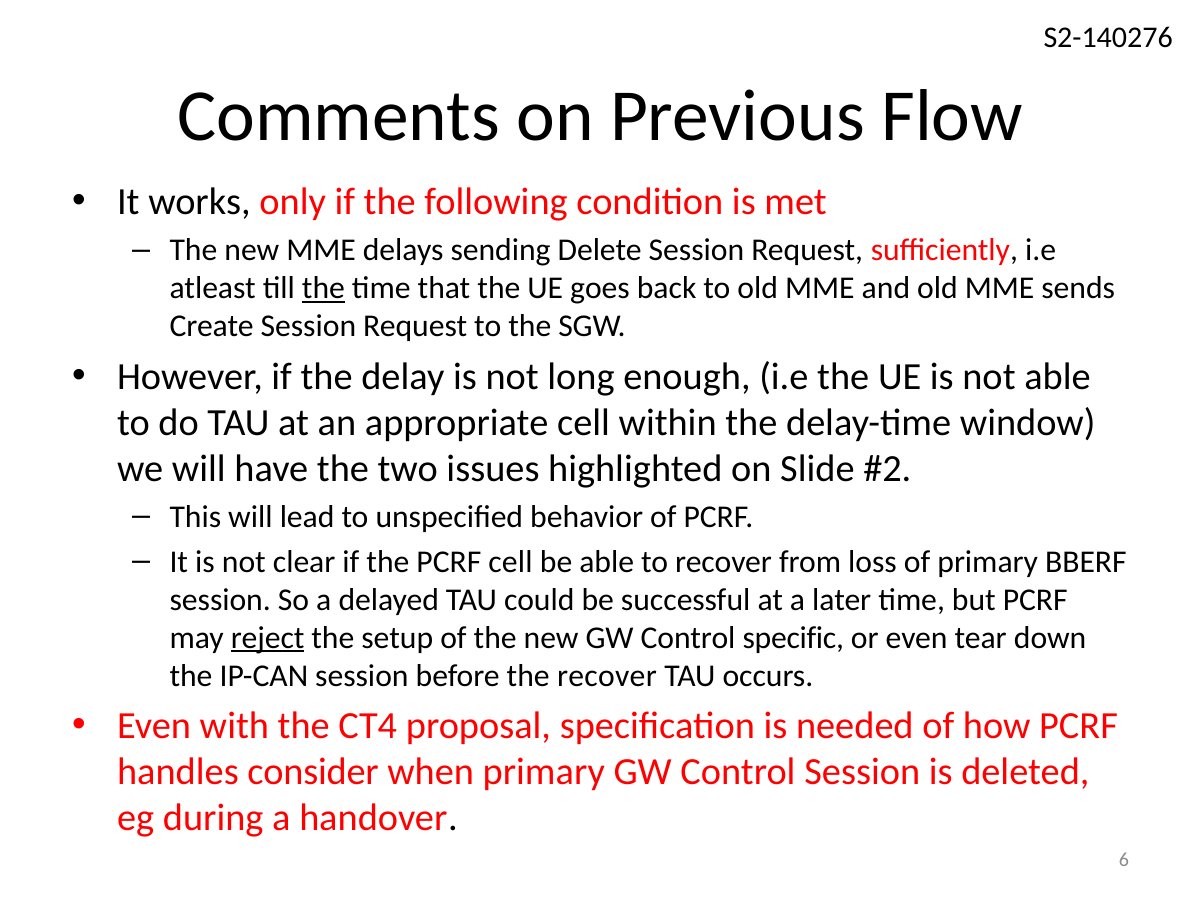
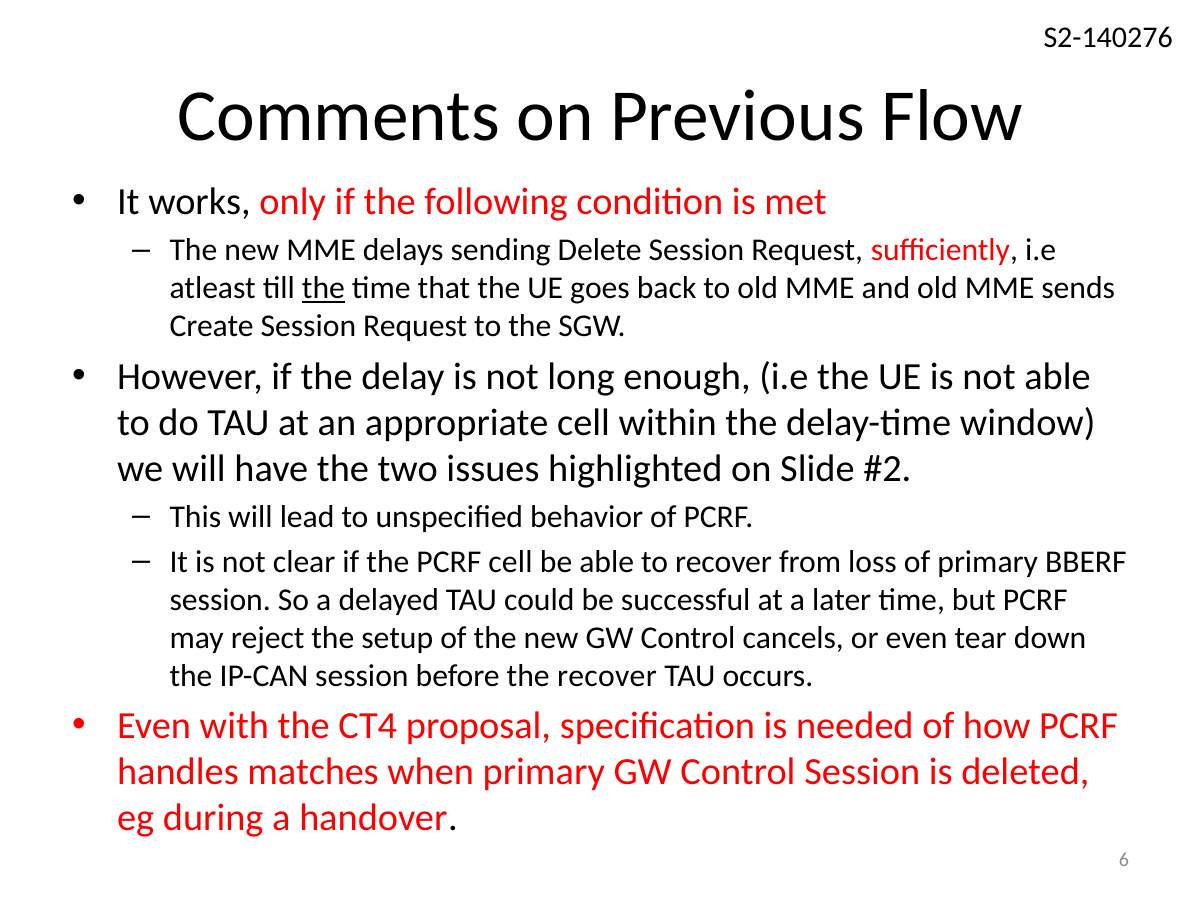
reject underline: present -> none (268, 637)
specific: specific -> cancels (793, 637)
consider: consider -> matches (313, 772)
